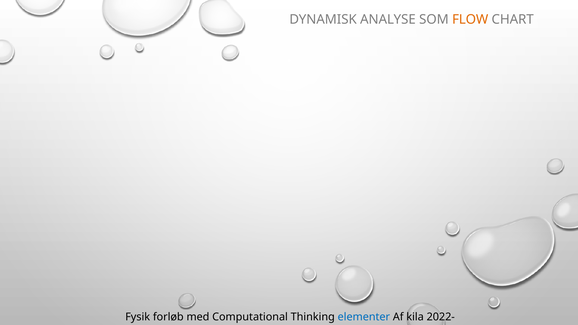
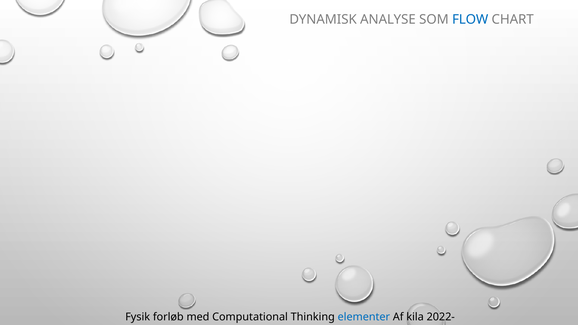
FLOW colour: orange -> blue (470, 19)
